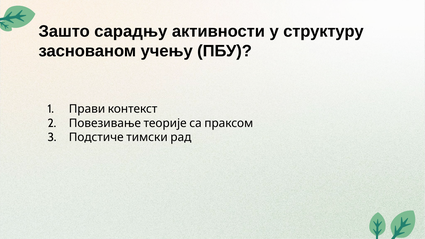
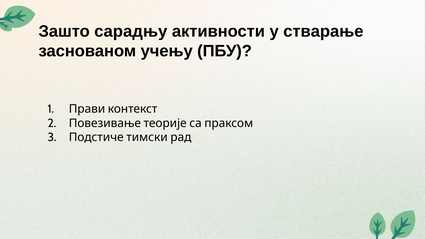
структуру: структуру -> стварање (323, 31)
